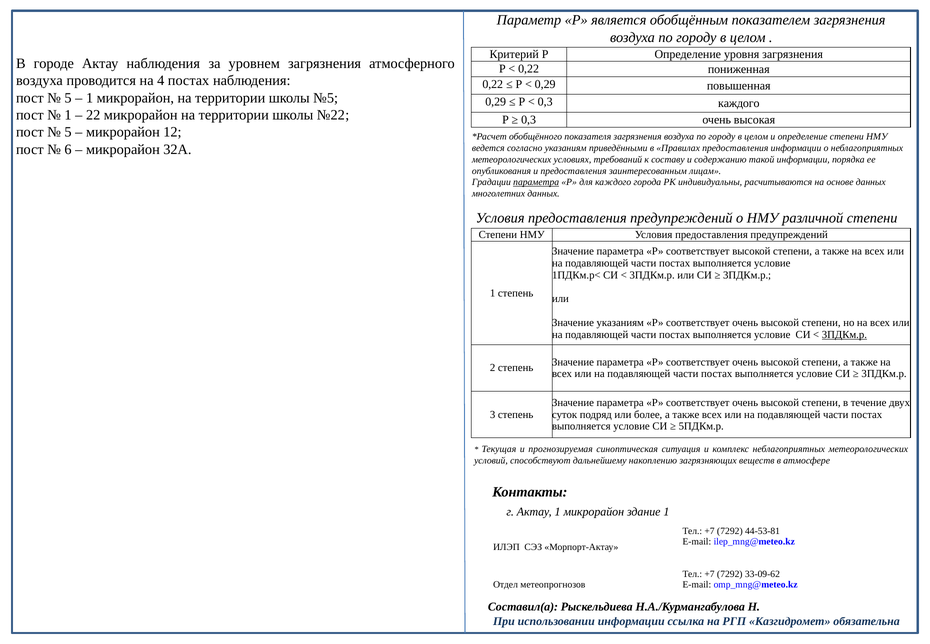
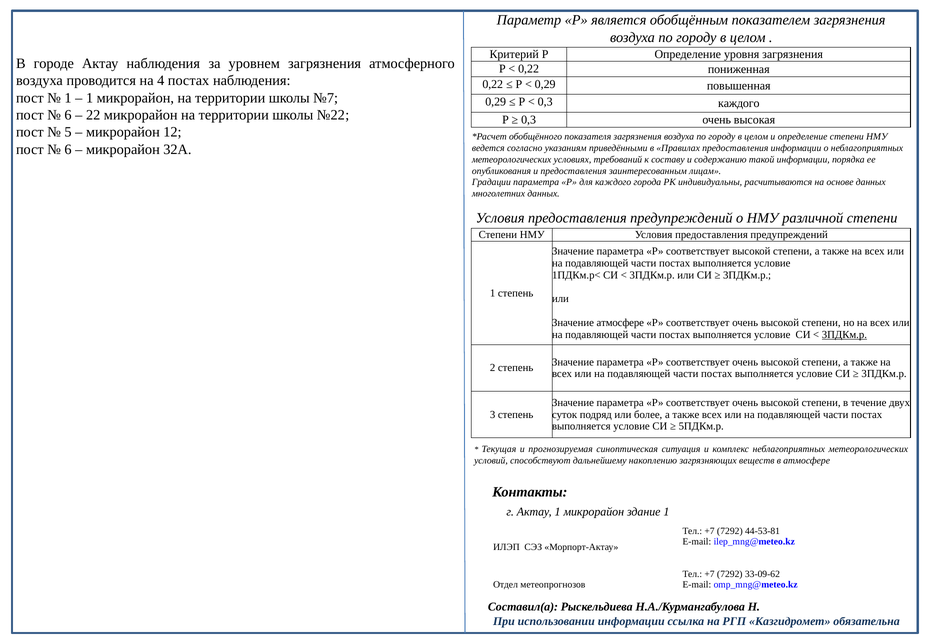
5: 5 -> 1 (68, 98)
№5: №5 -> №7 (326, 98)
1: 1 -> 6 (68, 115)
параметра underline: present -> none (536, 182)
Значение указаниям: указаниям -> атмосфере (620, 323)
